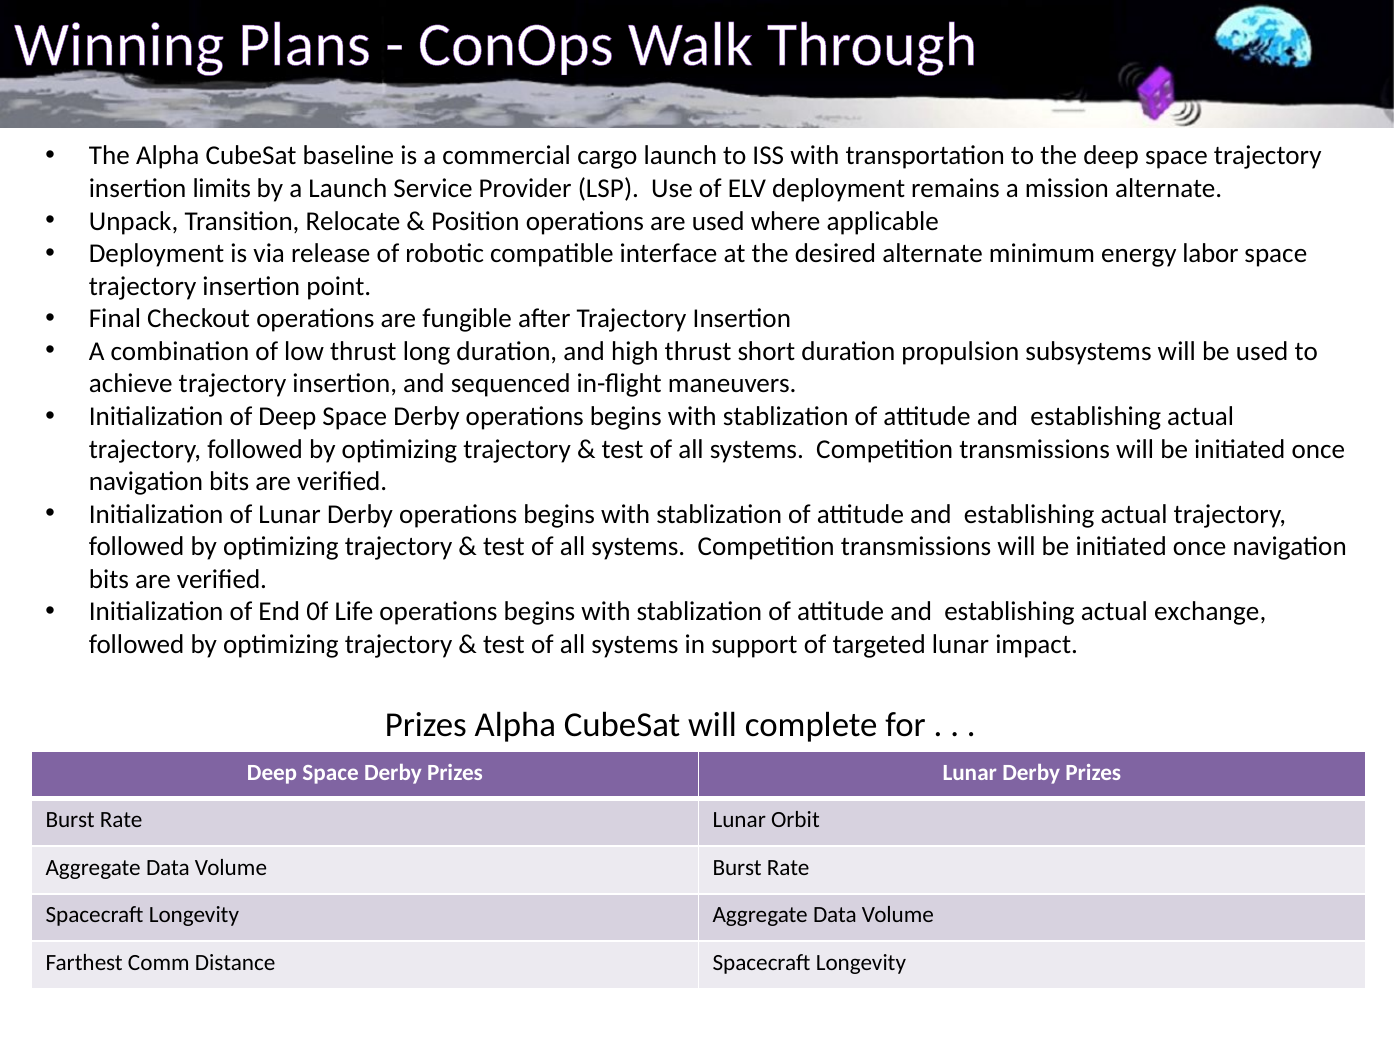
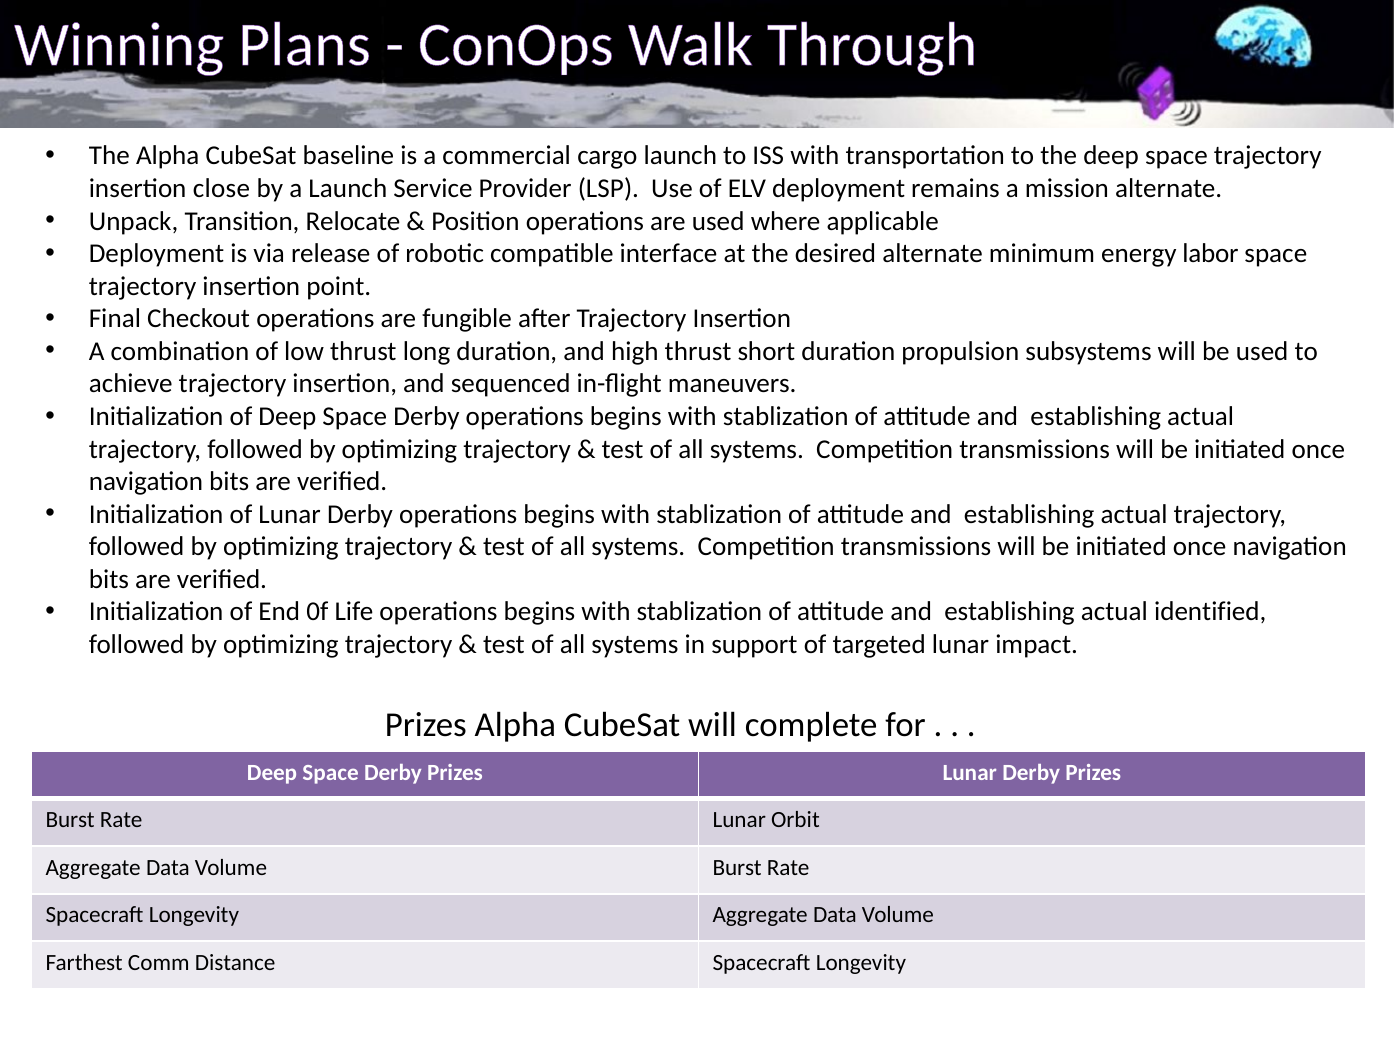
limits: limits -> close (222, 189)
exchange: exchange -> identified (1210, 612)
